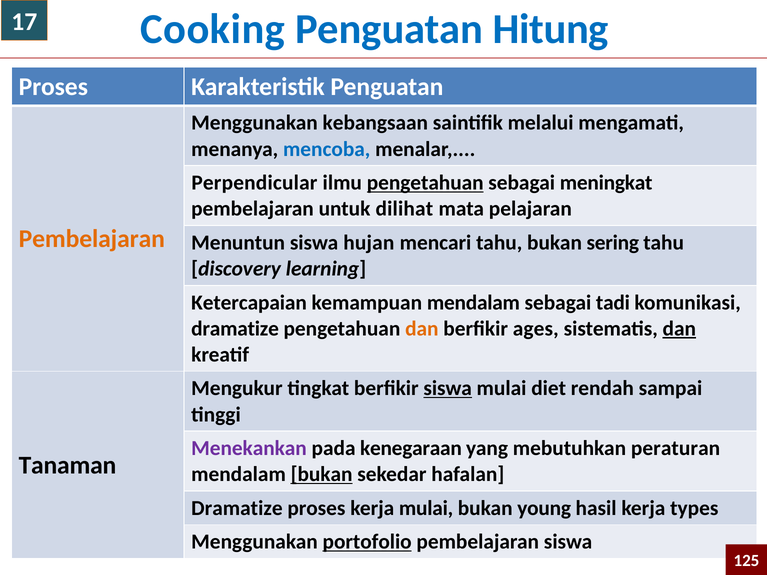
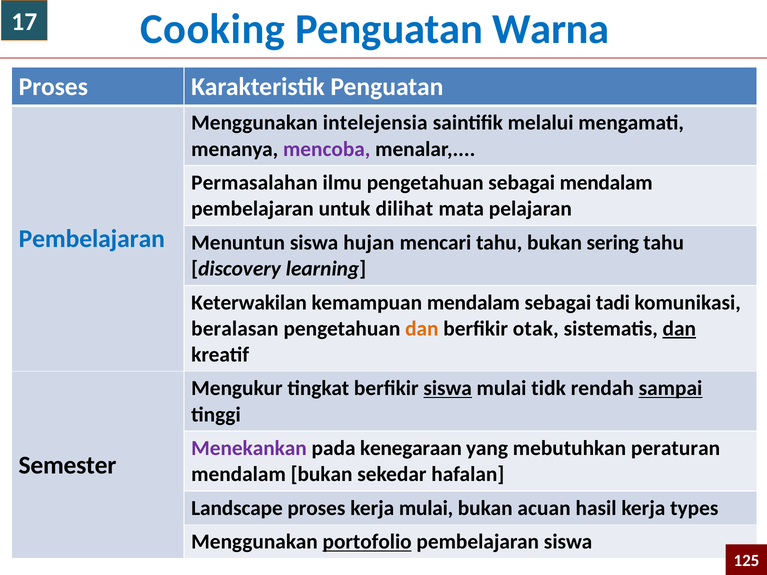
Hitung: Hitung -> Warna (551, 29)
kebangsaan: kebangsaan -> intelejensia (375, 123)
mencoba colour: blue -> purple (327, 149)
Perpendicular: Perpendicular -> Permasalahan (254, 183)
pengetahuan underline: present -> none (425, 183)
sebagai meningkat: meningkat -> mendalam (606, 183)
Pembelajaran colour: orange -> blue (92, 239)
Ketercapaian: Ketercapaian -> Keterwakilan (249, 303)
dramatize: dramatize -> beralasan (235, 329)
ages: ages -> otak (536, 329)
diet: diet -> tidk (549, 389)
sampai underline: none -> present (670, 389)
Tanaman: Tanaman -> Semester (68, 465)
bukan underline: present -> none (322, 475)
Dramatize: Dramatize -> Landscape (237, 508)
young: young -> acuan (544, 508)
